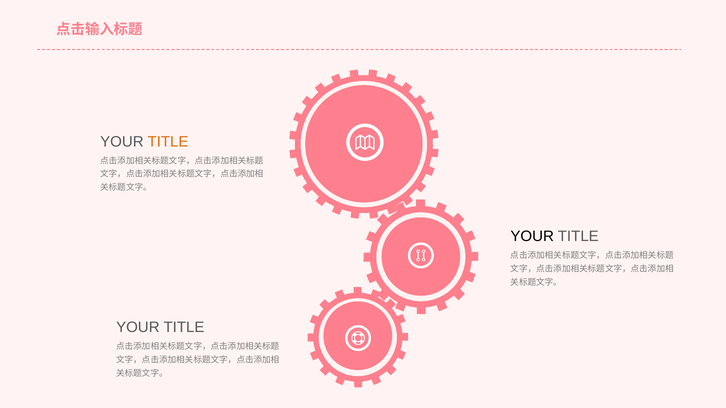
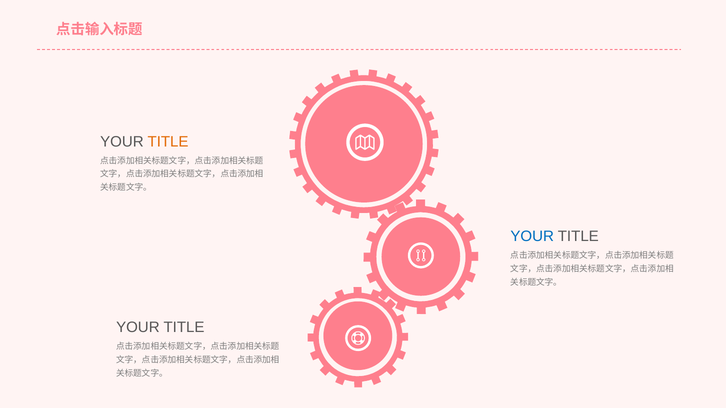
YOUR colour: black -> blue (532, 237)
